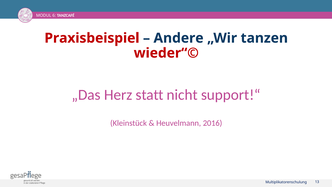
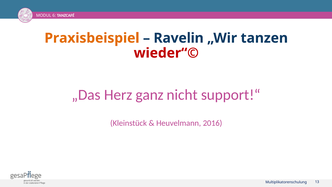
Praxisbeispiel colour: red -> orange (92, 38)
Andere: Andere -> Ravelin (179, 38)
statt: statt -> ganz (150, 95)
